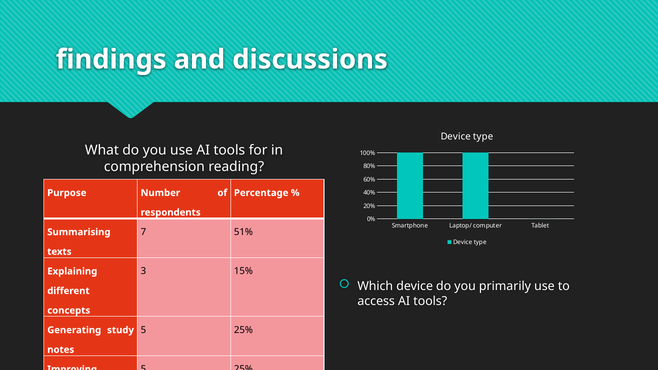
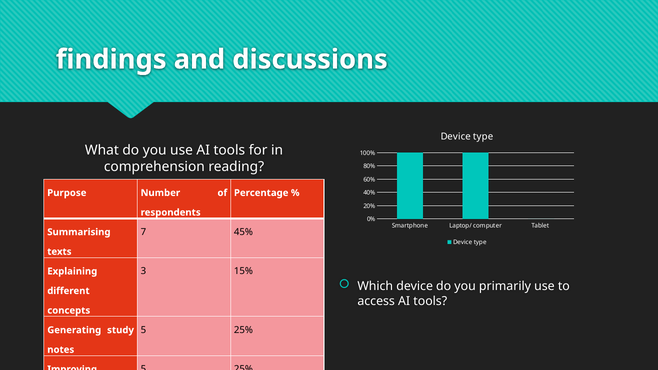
51%: 51% -> 45% (243, 232)
